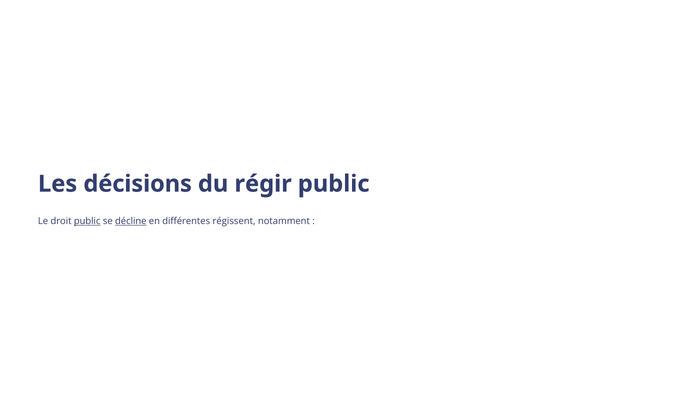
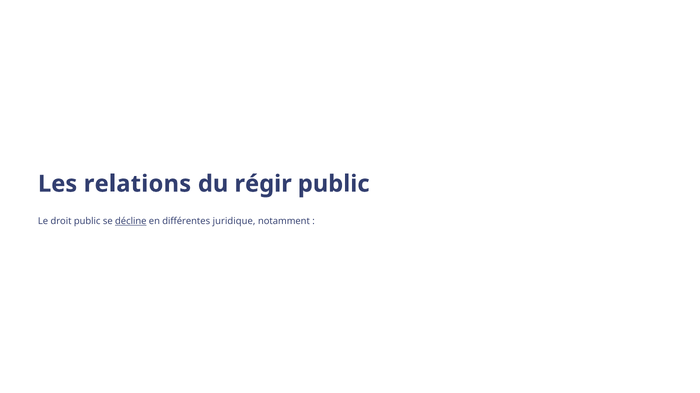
décisions: décisions -> relations (137, 184)
public underline: present -> none (87, 221)
régissent: régissent -> juridique (234, 221)
